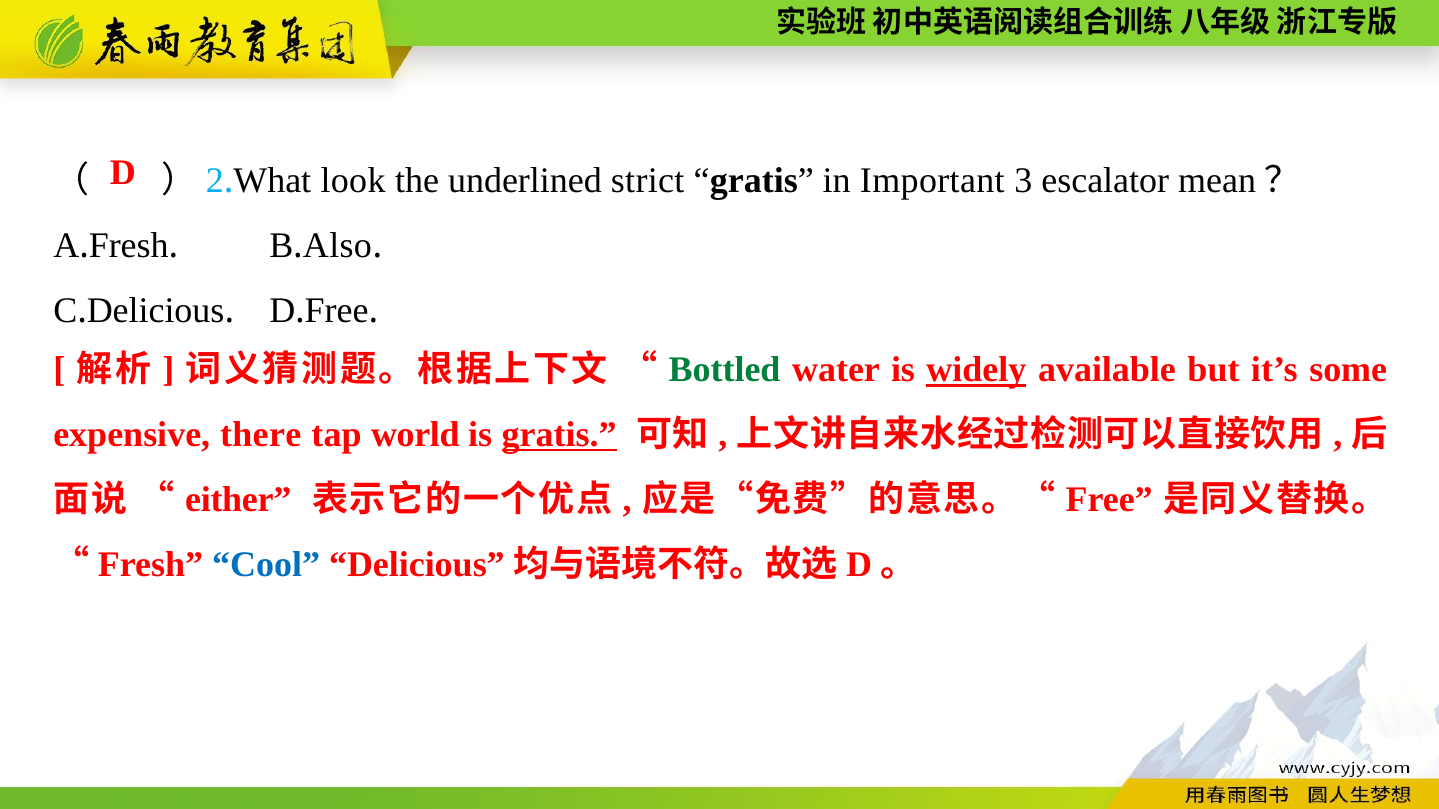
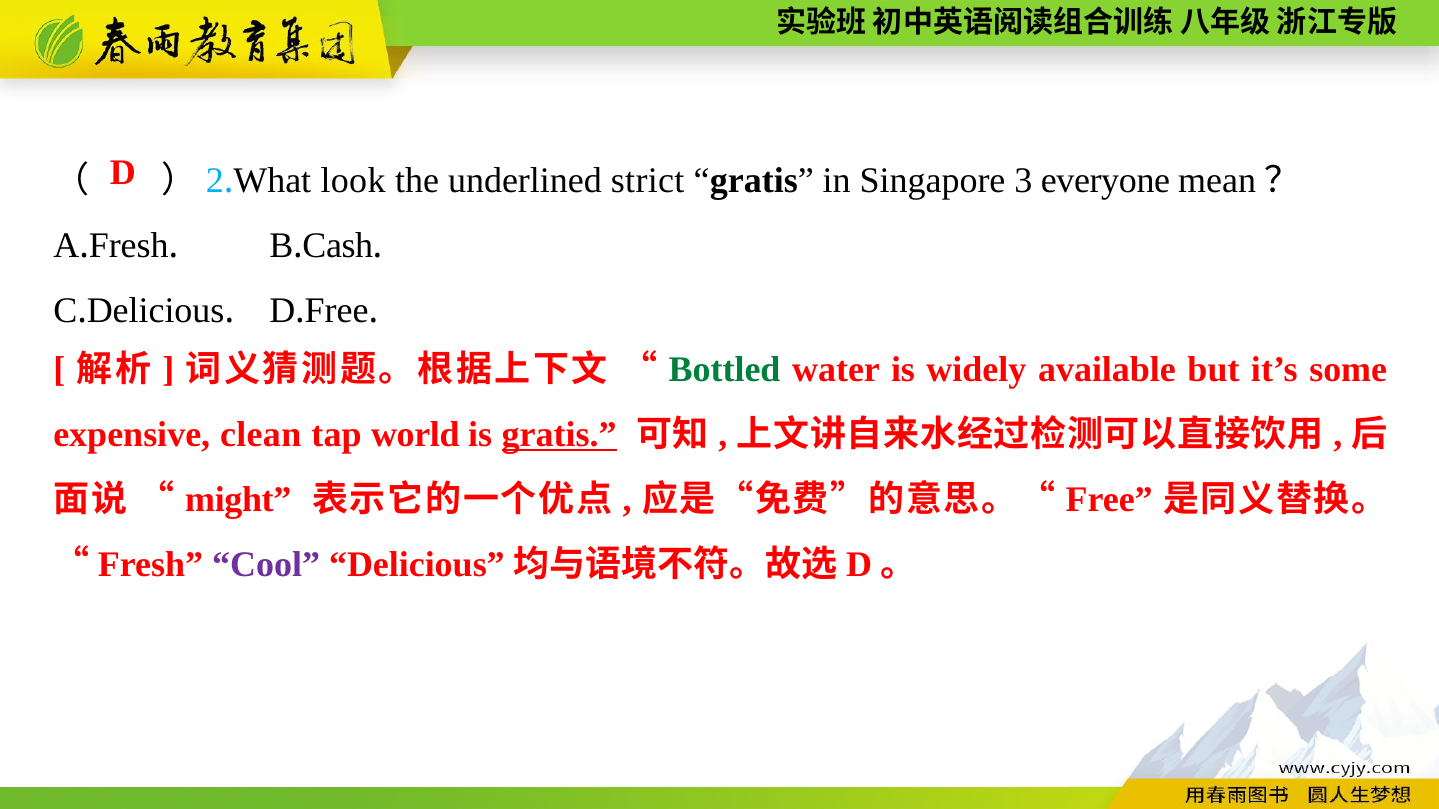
Important: Important -> Singapore (933, 181)
escalator: escalator -> everyone (1105, 181)
Also: Also -> Cash (338, 246)
widely underline: present -> none (976, 370)
there: there -> clean (261, 435)
either: either -> might (238, 500)
Cool colour: blue -> purple (266, 565)
